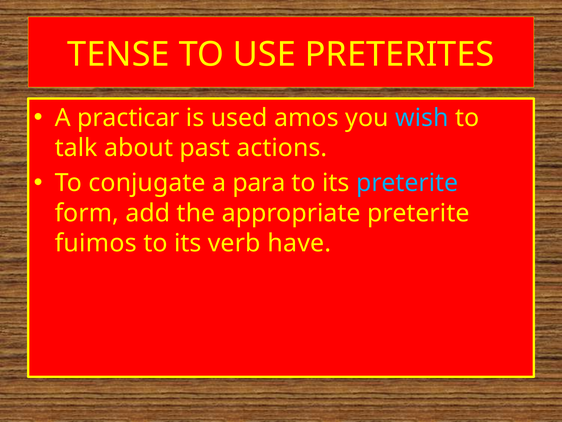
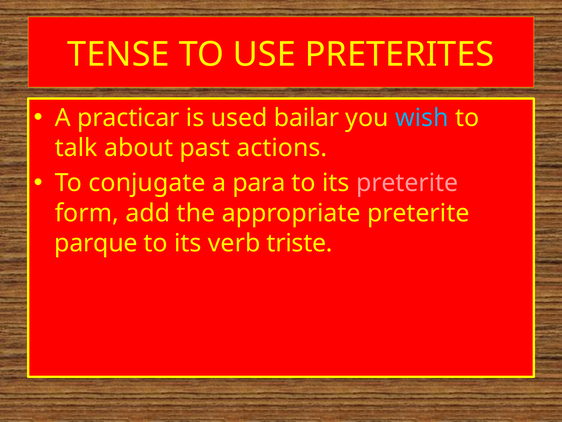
amos: amos -> bailar (307, 118)
preterite colour: light blue -> pink (407, 183)
fuimos: fuimos -> parque (96, 243)
have: have -> triste (300, 243)
